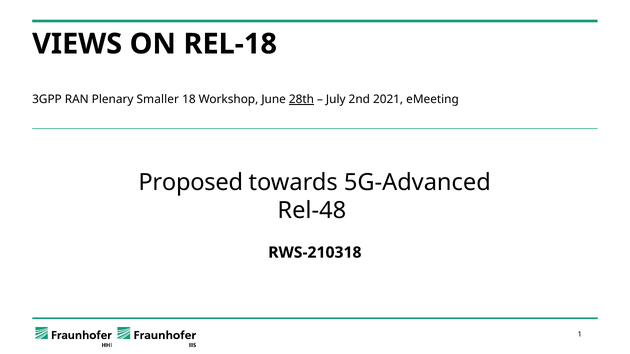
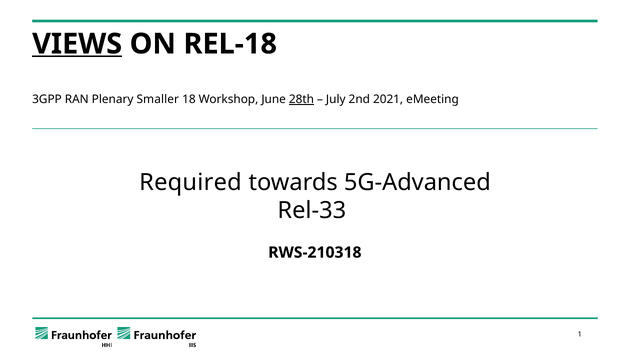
VIEWS underline: none -> present (77, 44)
Proposed: Proposed -> Required (190, 182)
Rel-48: Rel-48 -> Rel-33 (312, 211)
